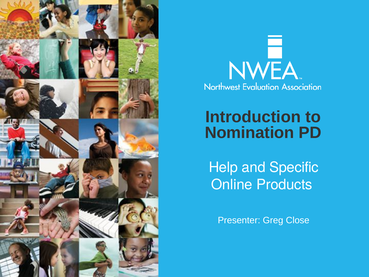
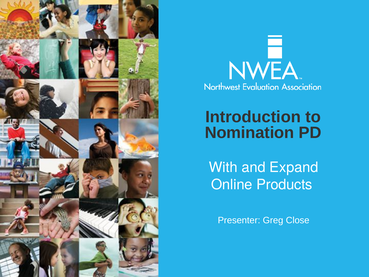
Help: Help -> With (223, 167)
Specific: Specific -> Expand (294, 167)
